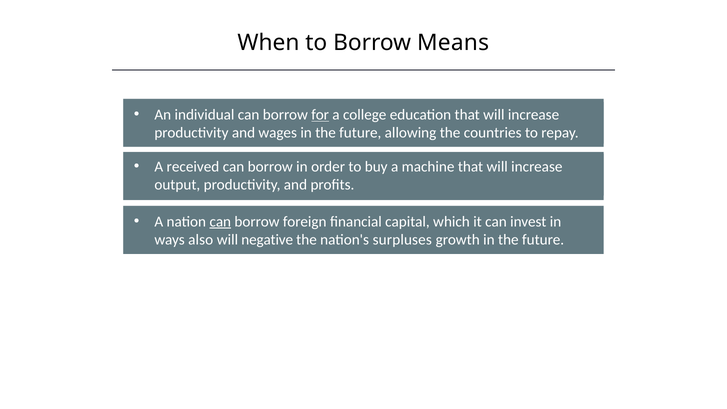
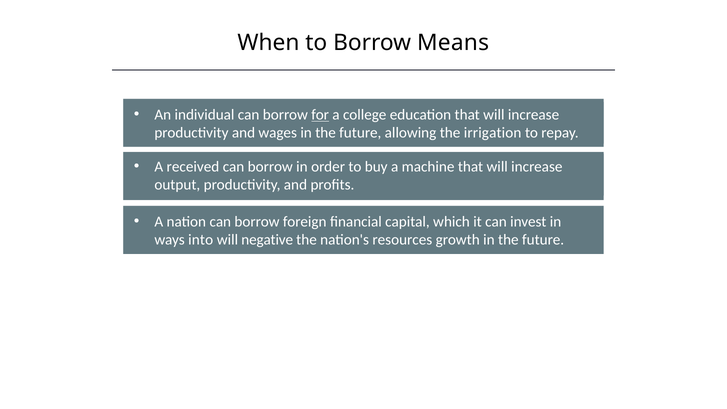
countries: countries -> irrigation (493, 133)
can underline: present -> none (220, 222)
also: also -> into (201, 240)
surpluses: surpluses -> resources (402, 240)
